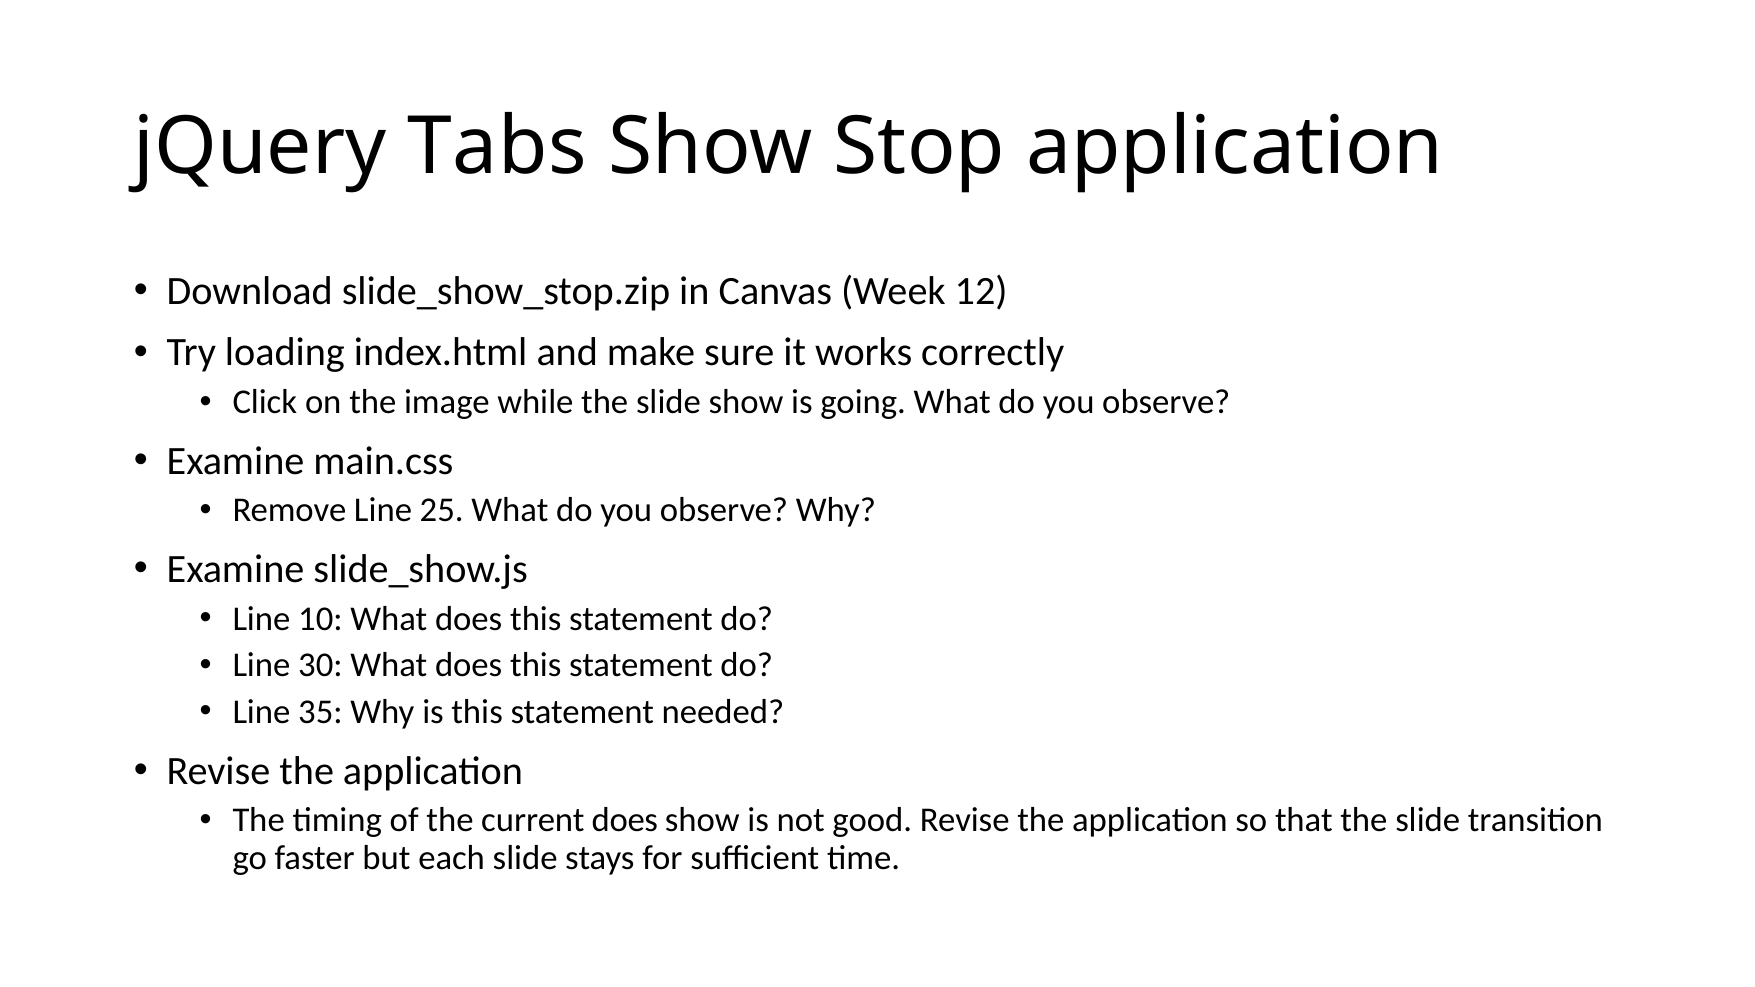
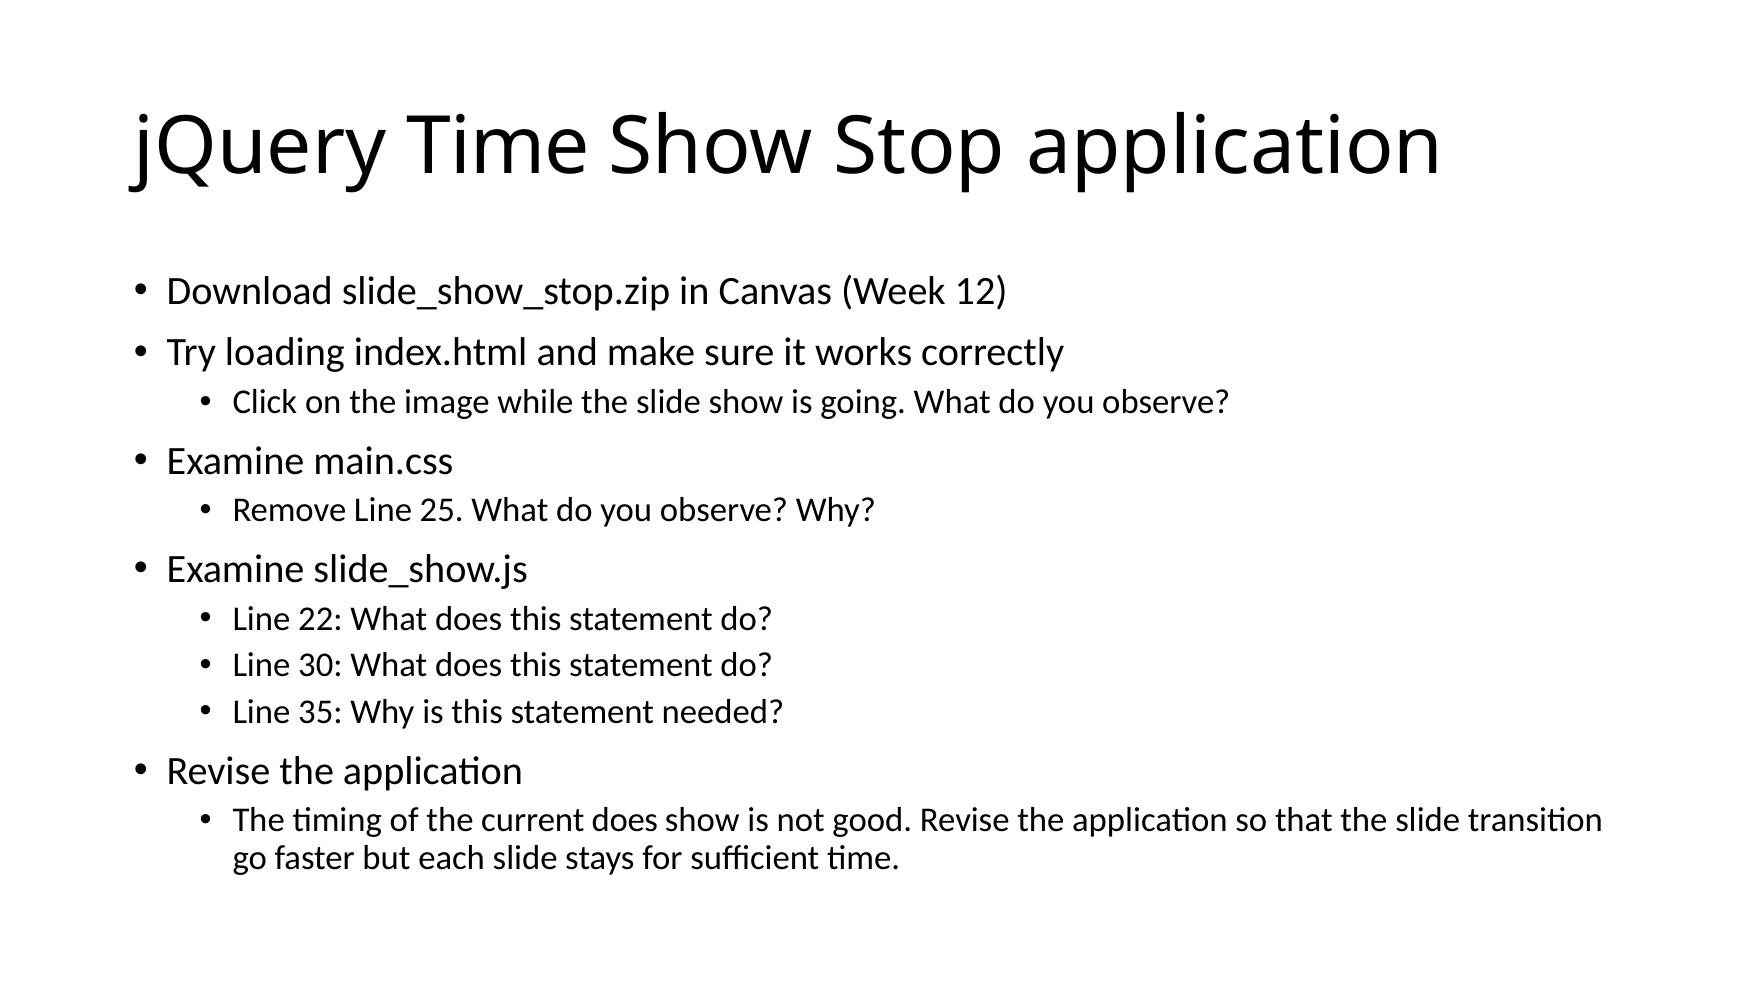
jQuery Tabs: Tabs -> Time (498, 147)
10: 10 -> 22 (320, 619)
